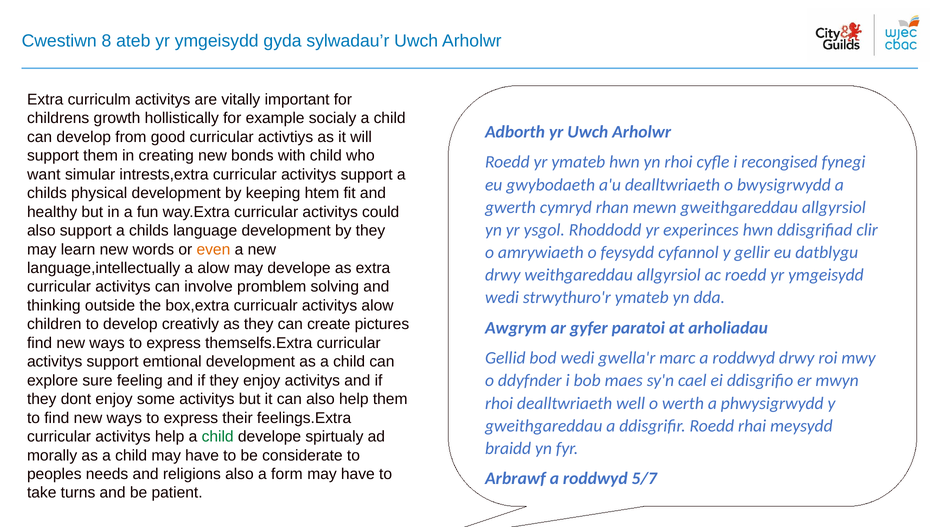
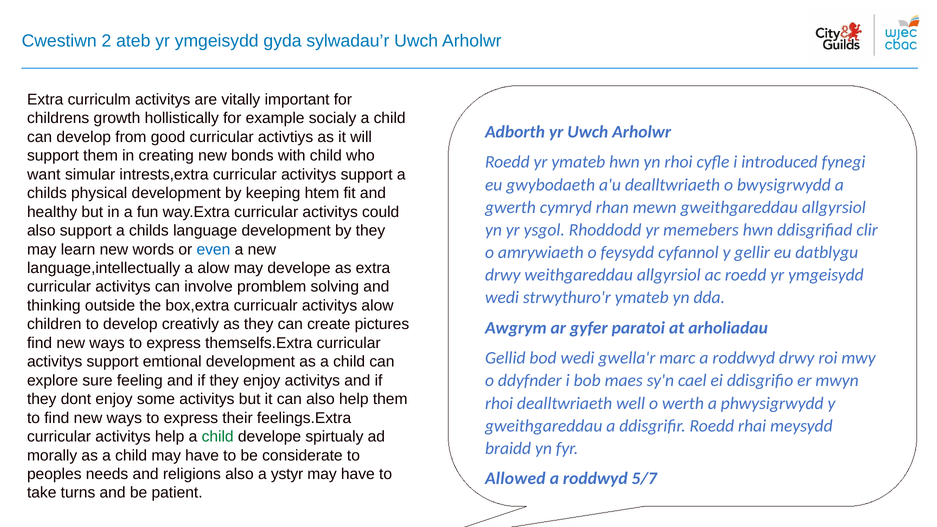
8: 8 -> 2 (106, 41)
recongised: recongised -> introduced (780, 162)
experinces: experinces -> memebers (701, 230)
even colour: orange -> blue (213, 249)
form: form -> ystyr (287, 474)
Arbrawf: Arbrawf -> Allowed (515, 479)
